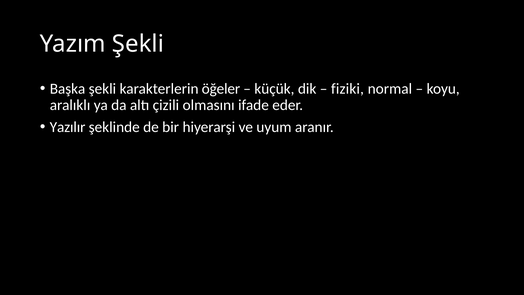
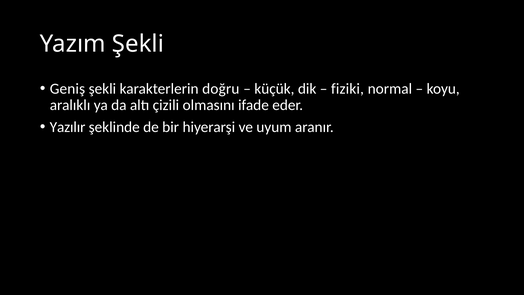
Başka: Başka -> Geniş (67, 89)
öğeler: öğeler -> doğru (221, 89)
